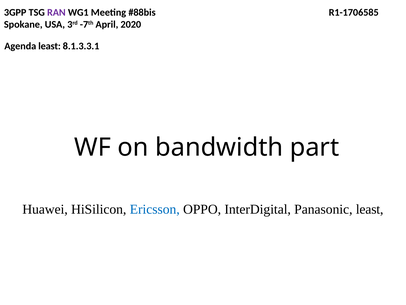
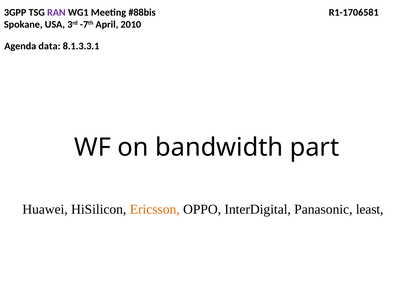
R1-1706585: R1-1706585 -> R1-1706581 (354, 12)
2020: 2020 -> 2010 (131, 25)
Agenda least: least -> data (49, 46)
Ericsson colour: blue -> orange (155, 209)
